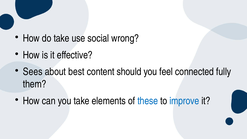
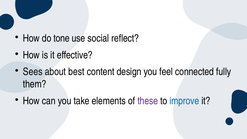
do take: take -> tone (62, 38)
wrong: wrong -> reflect (125, 38)
should: should -> design (129, 72)
these colour: blue -> purple (148, 101)
